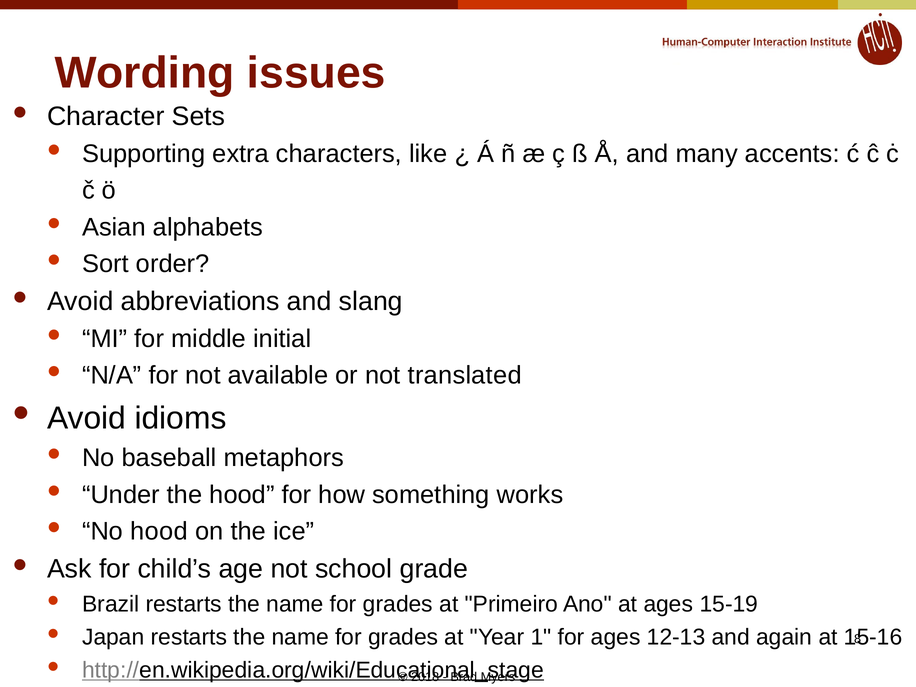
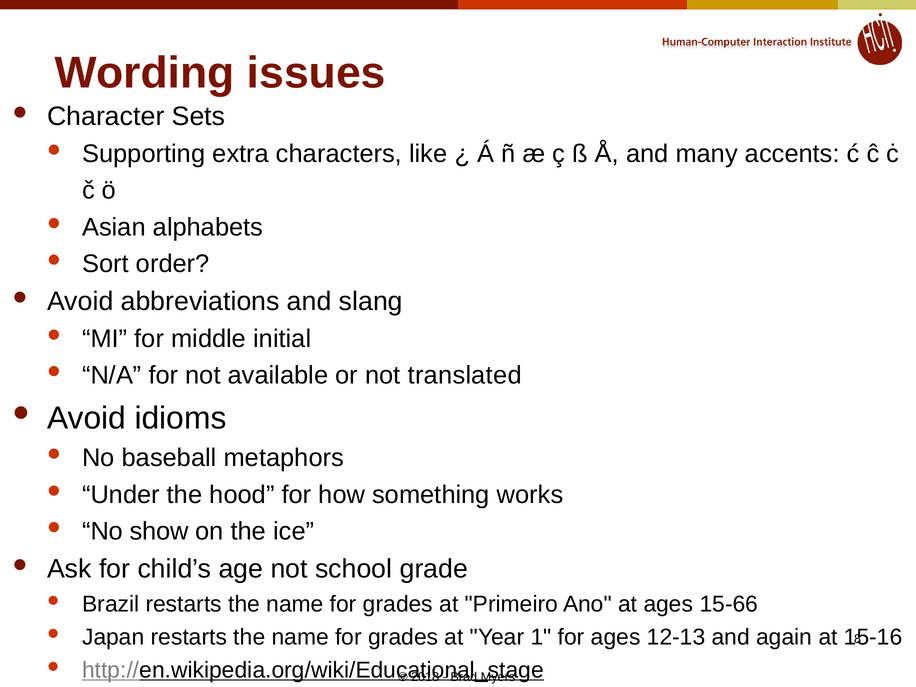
No hood: hood -> show (159, 531)
15-19: 15-19 -> 15-66 (729, 604)
